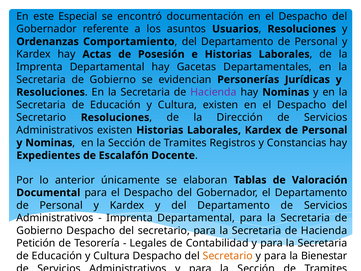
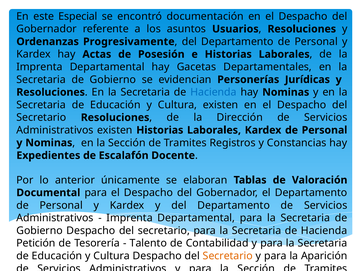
Comportamiento: Comportamiento -> Progresivamente (129, 42)
Hacienda colour: purple -> blue (213, 92)
Legales: Legales -> Talento (148, 243)
Bienestar: Bienestar -> Aparición (324, 256)
